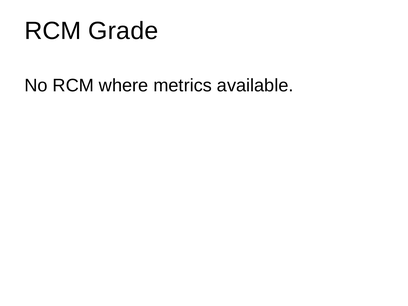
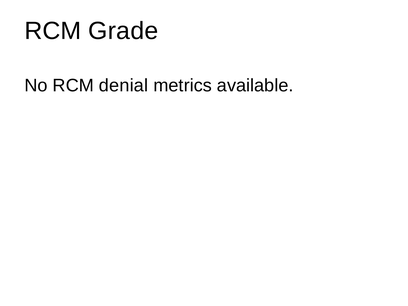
where: where -> denial (124, 86)
